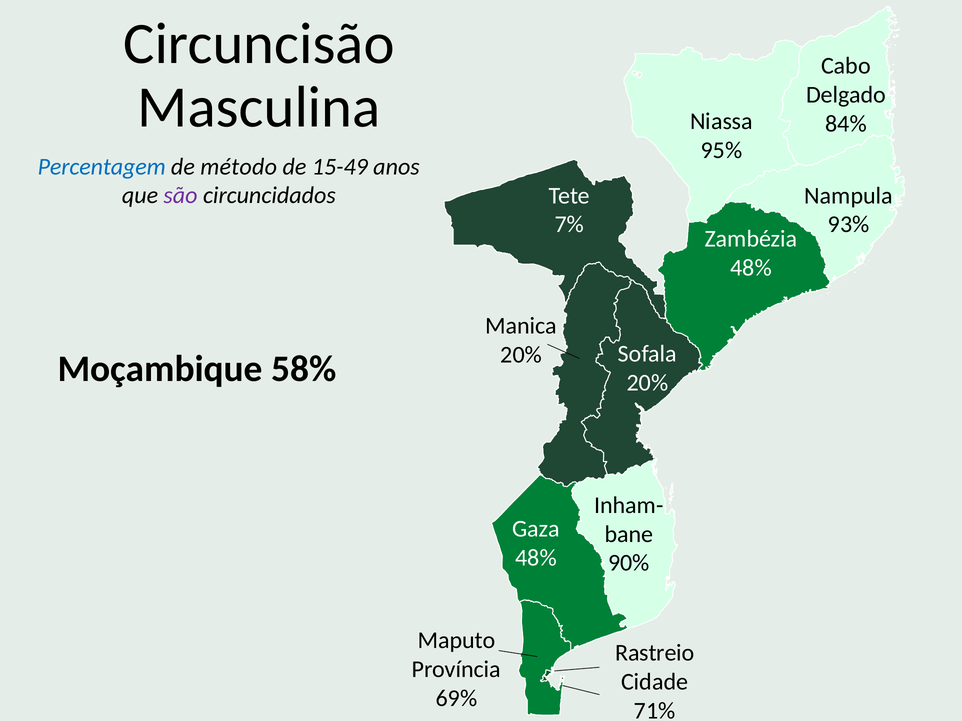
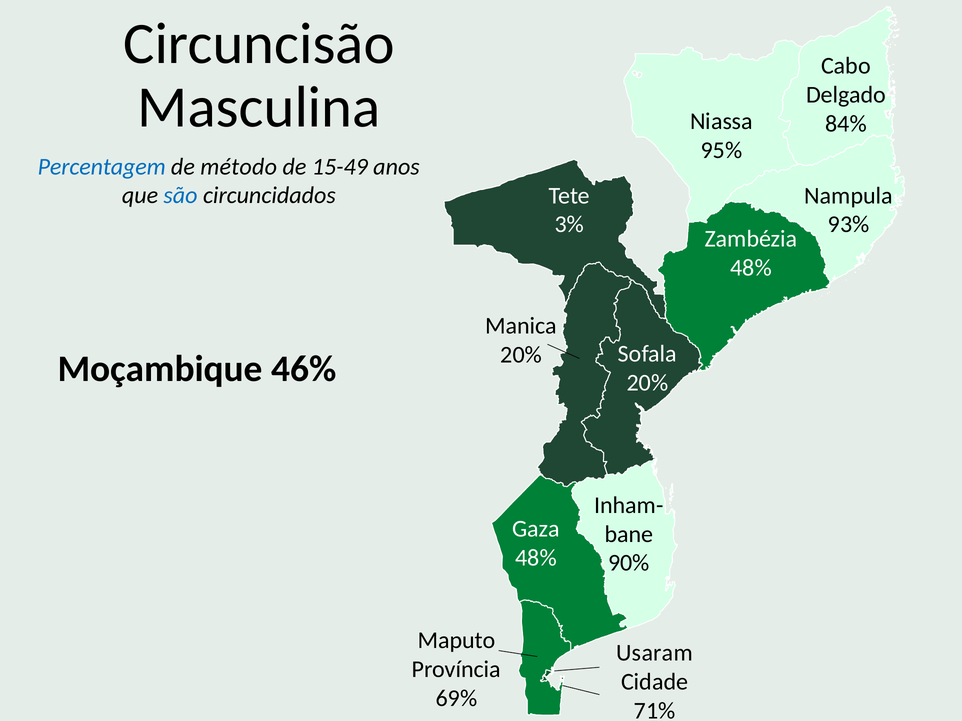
são colour: purple -> blue (180, 196)
7%: 7% -> 3% (569, 225)
58%: 58% -> 46% (304, 369)
Rastreio: Rastreio -> Usaram (655, 653)
